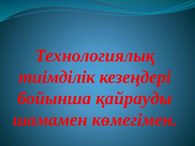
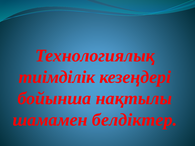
қайрауды: қайрауды -> нақтылы (134, 99)
көмегiмен: көмегiмен -> белдiктер (135, 120)
